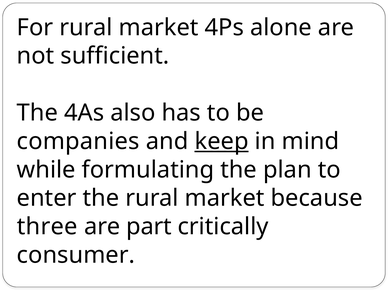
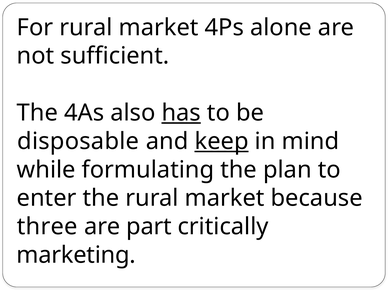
has underline: none -> present (181, 113)
companies: companies -> disposable (78, 141)
consumer: consumer -> marketing (76, 255)
